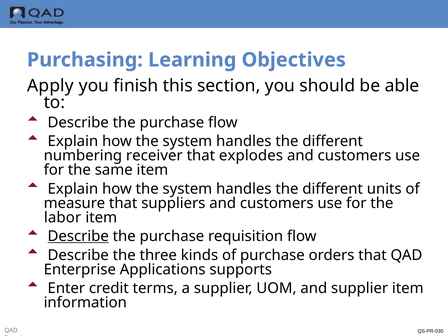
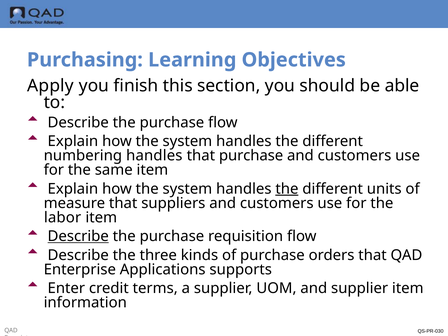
numbering receiver: receiver -> handles (154, 156)
that explodes: explodes -> purchase (251, 156)
the underline: none -> present (287, 189)
